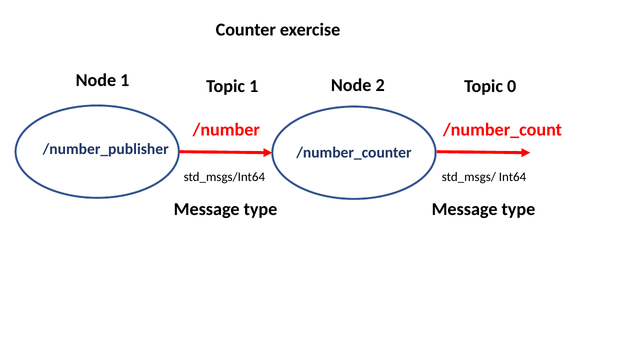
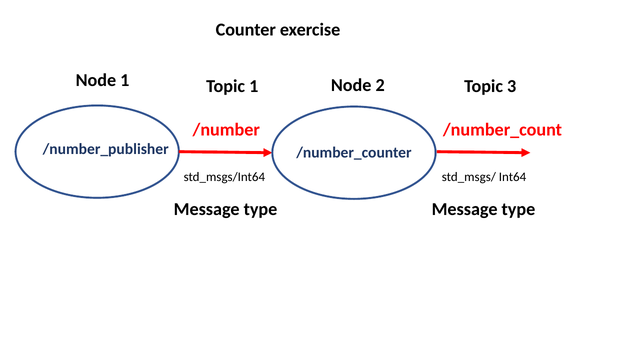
0: 0 -> 3 (512, 86)
